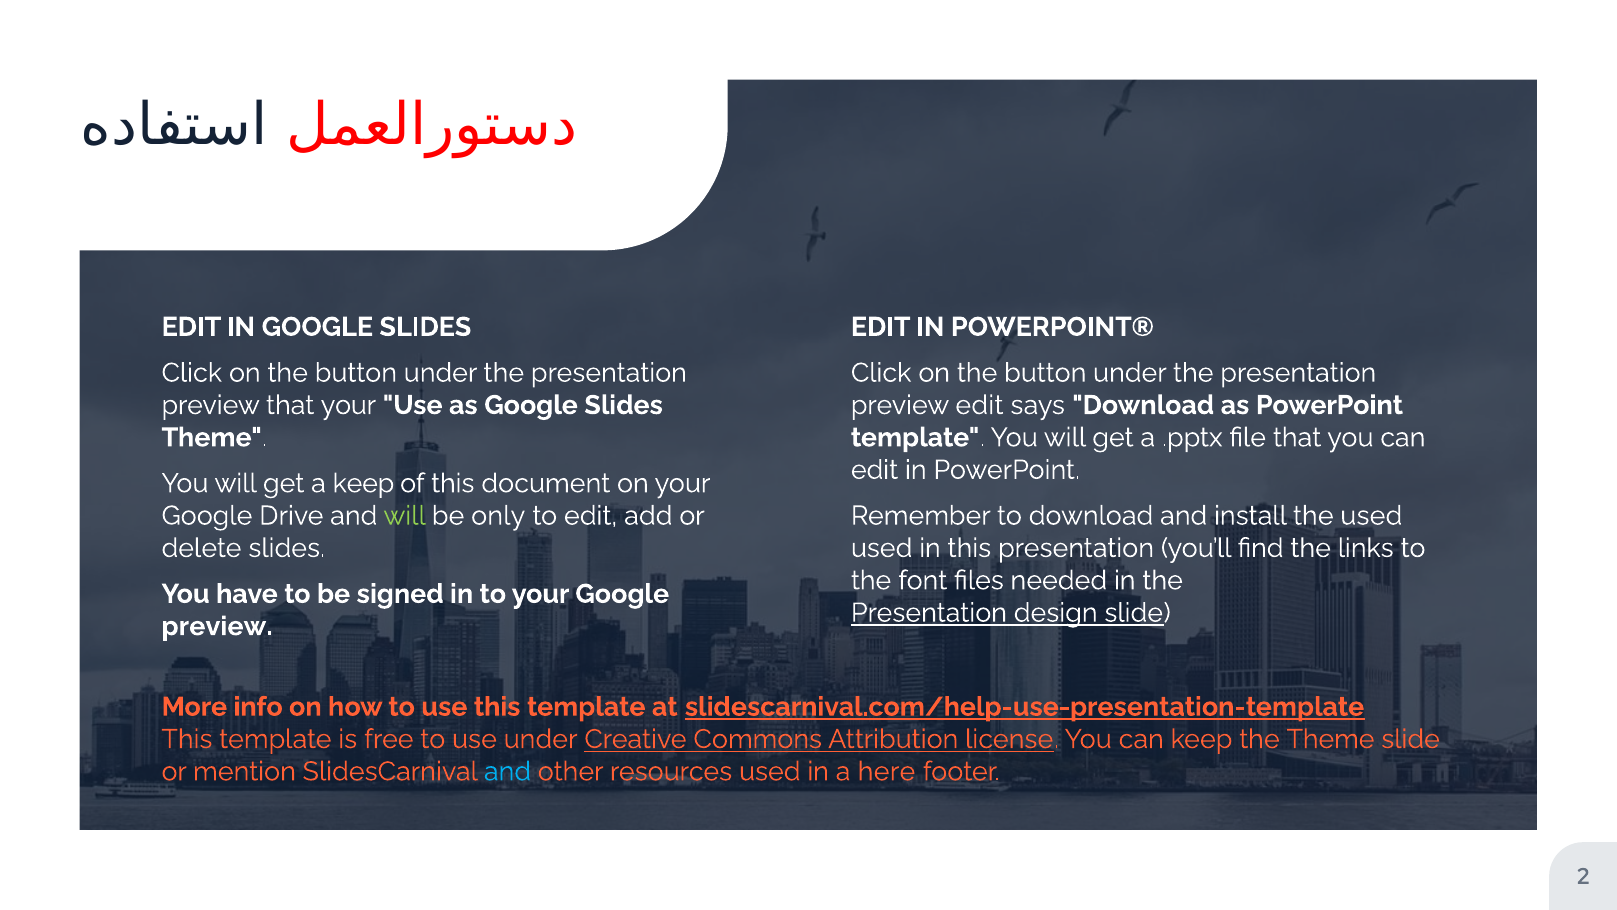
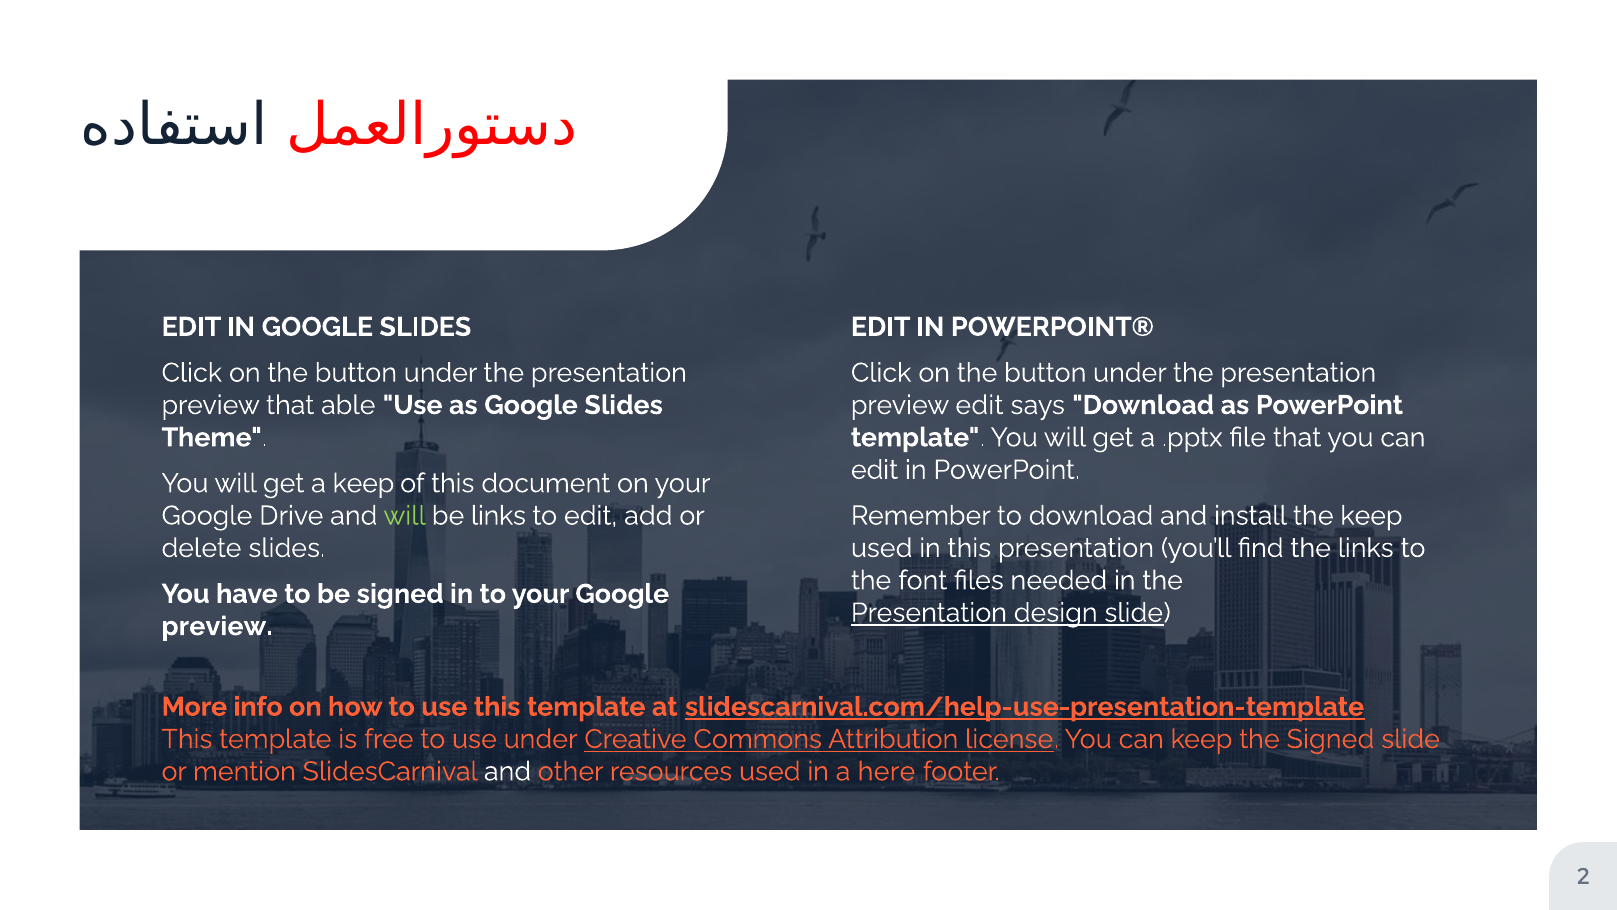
that your: your -> able (348, 405)
be only: only -> links (498, 515)
the used: used -> keep (1371, 515)
the Theme: Theme -> Signed (1330, 739)
and colour: light blue -> white (508, 771)
